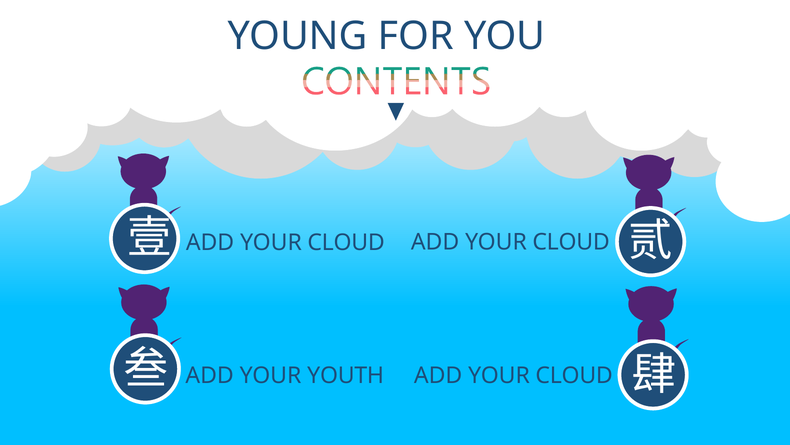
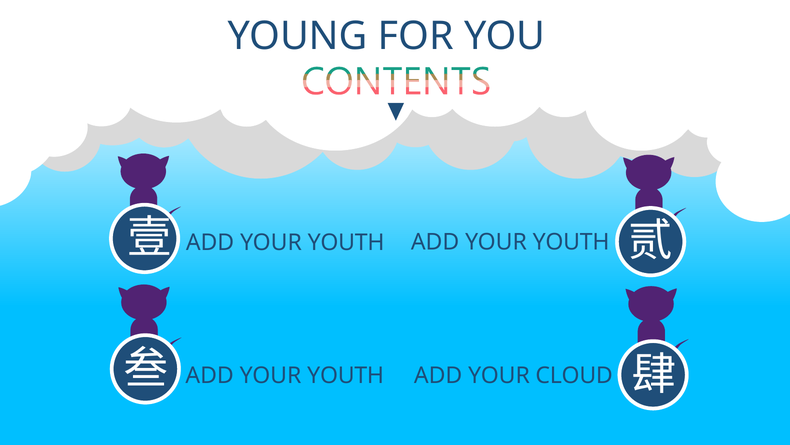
CLOUD: CLOUD -> YOUTH (346, 242)
CLOUD: CLOUD -> YOUTH (571, 242)
